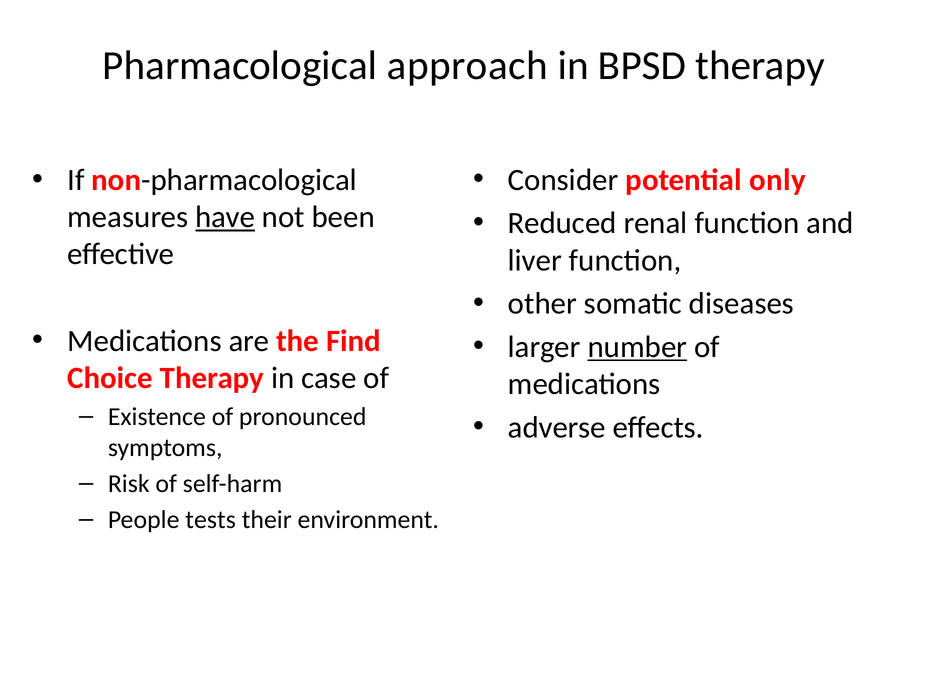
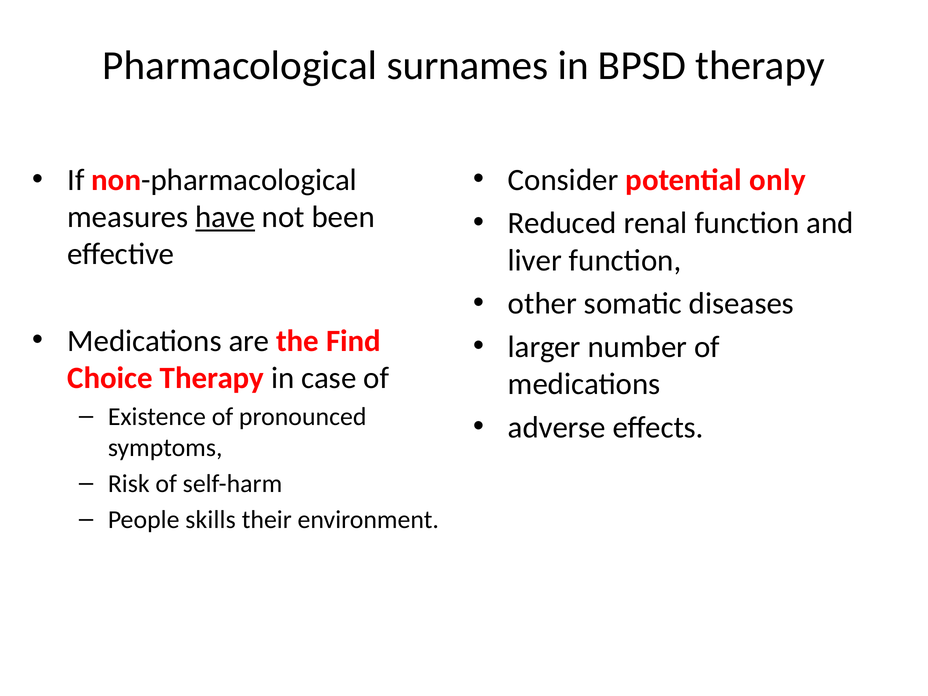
approach: approach -> surnames (468, 66)
number underline: present -> none (637, 347)
tests: tests -> skills (211, 520)
